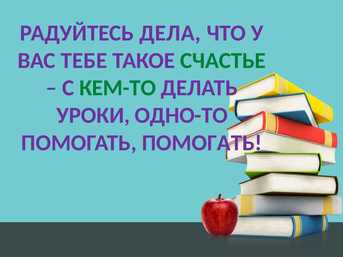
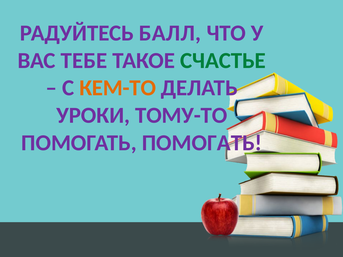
ДЕЛА: ДЕЛА -> БАЛЛ (170, 33)
КЕМ-ТО colour: green -> orange (118, 88)
ОДНО-ТО: ОДНО-ТО -> ТОМУ-ТО (181, 115)
